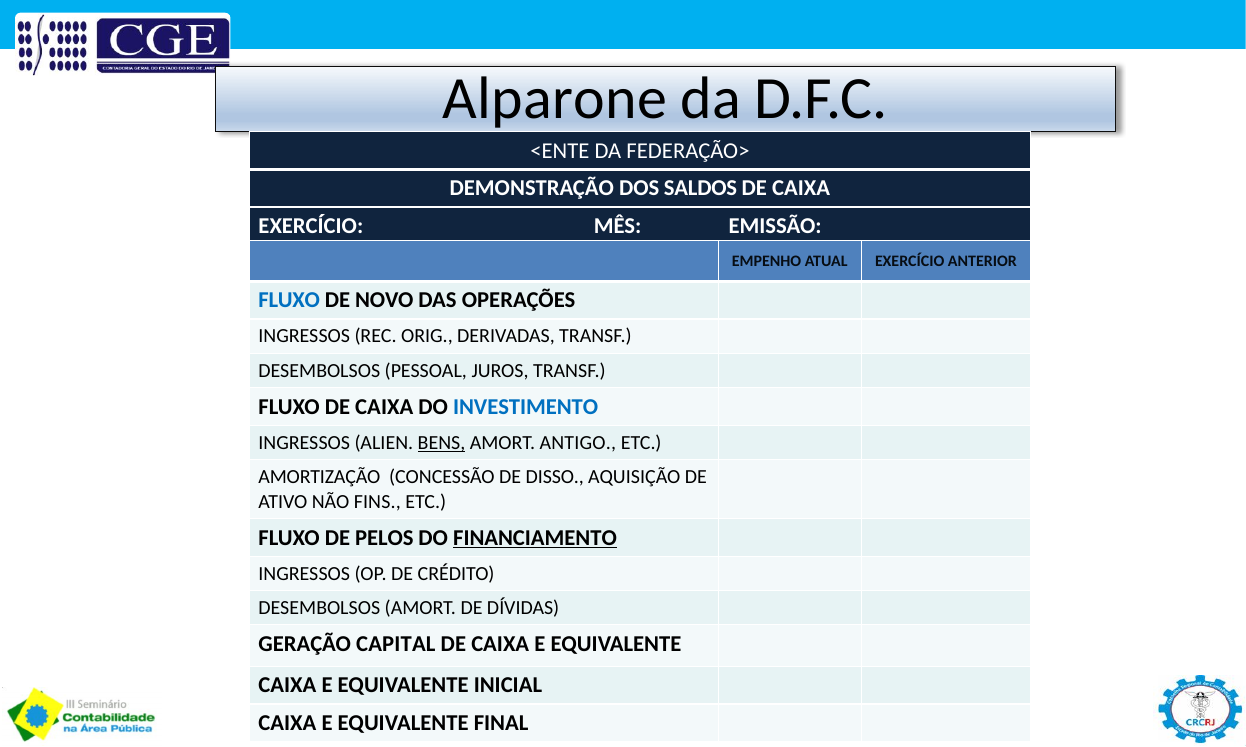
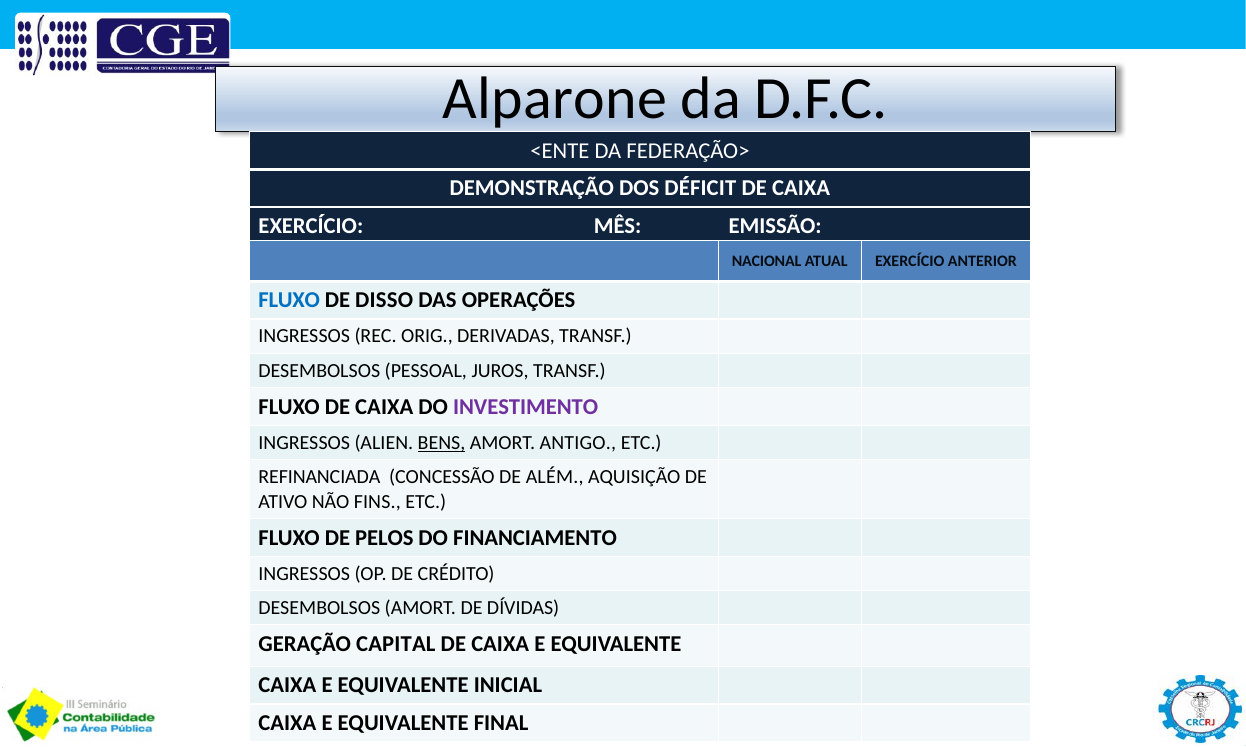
SALDOS: SALDOS -> DÉFICIT (700, 189)
EMPENHO: EMPENHO -> NACIONAL (767, 261)
NOVO: NOVO -> DISSO (384, 301)
INVESTIMENTO colour: blue -> purple (526, 407)
AMORTIZAÇÃO: AMORTIZAÇÃO -> REFINANCIADA (319, 477)
DISSO: DISSO -> ALÉM (555, 477)
FINANCIAMENTO underline: present -> none (535, 538)
